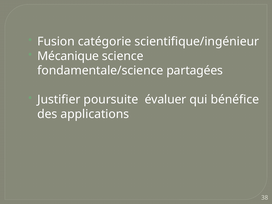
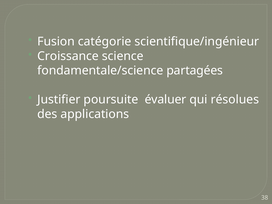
Mécanique: Mécanique -> Croissance (68, 56)
bénéfice: bénéfice -> résolues (235, 100)
